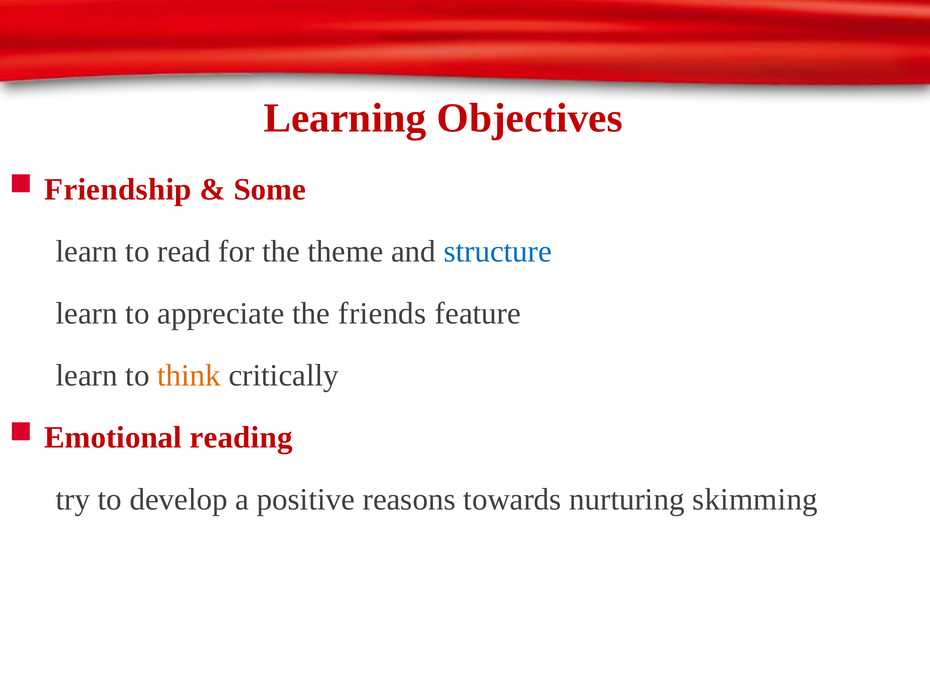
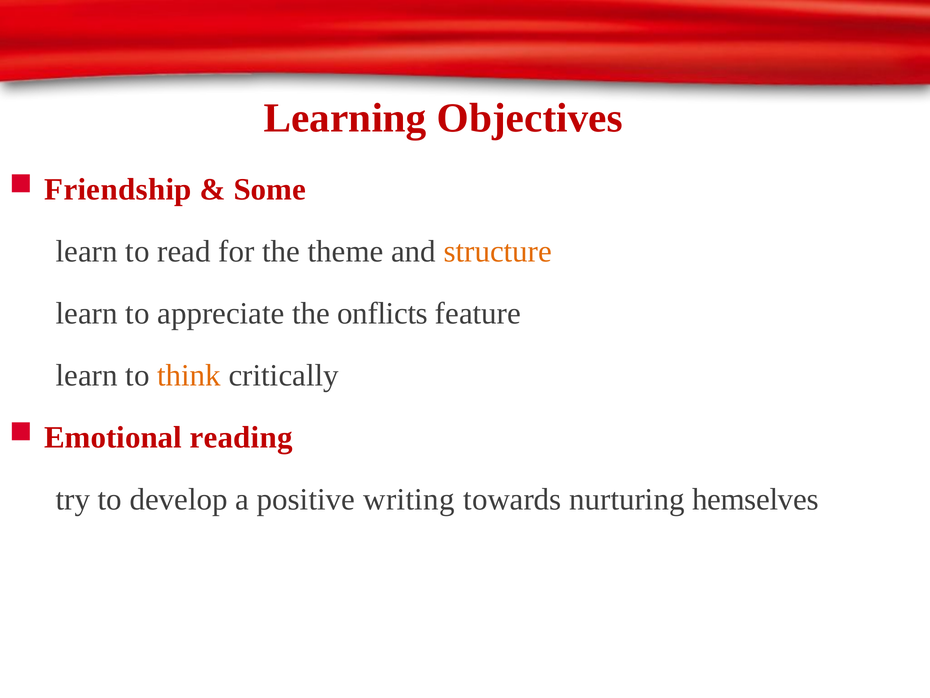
structure colour: blue -> orange (498, 251)
friends: friends -> onflicts (383, 313)
reasons: reasons -> writing (409, 499)
skimming: skimming -> hemselves (755, 499)
